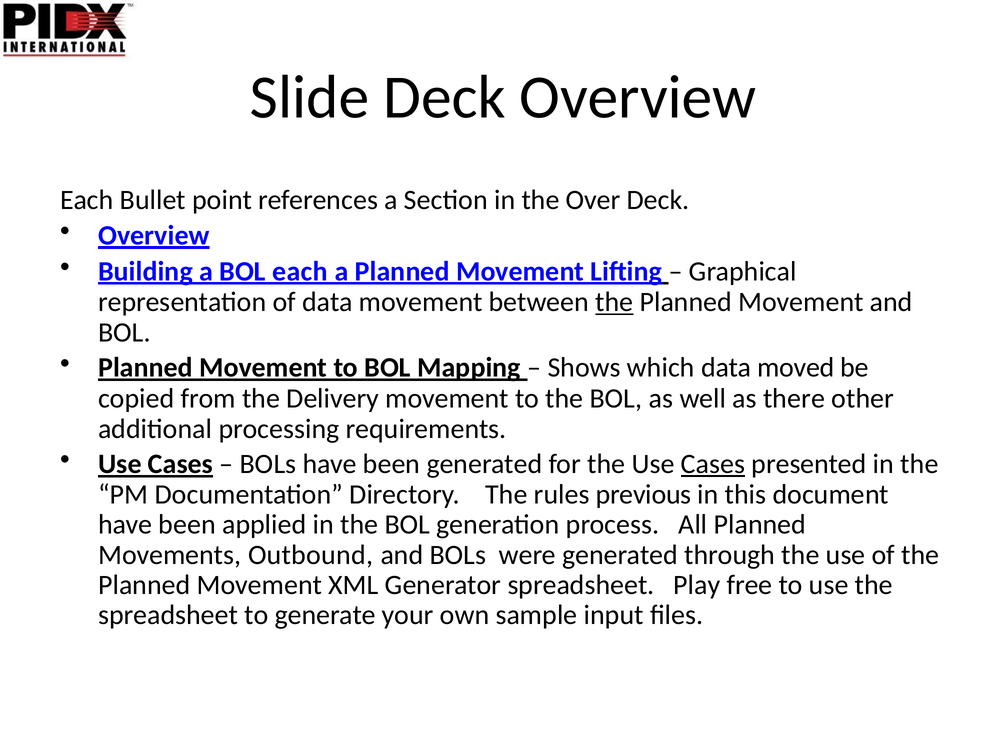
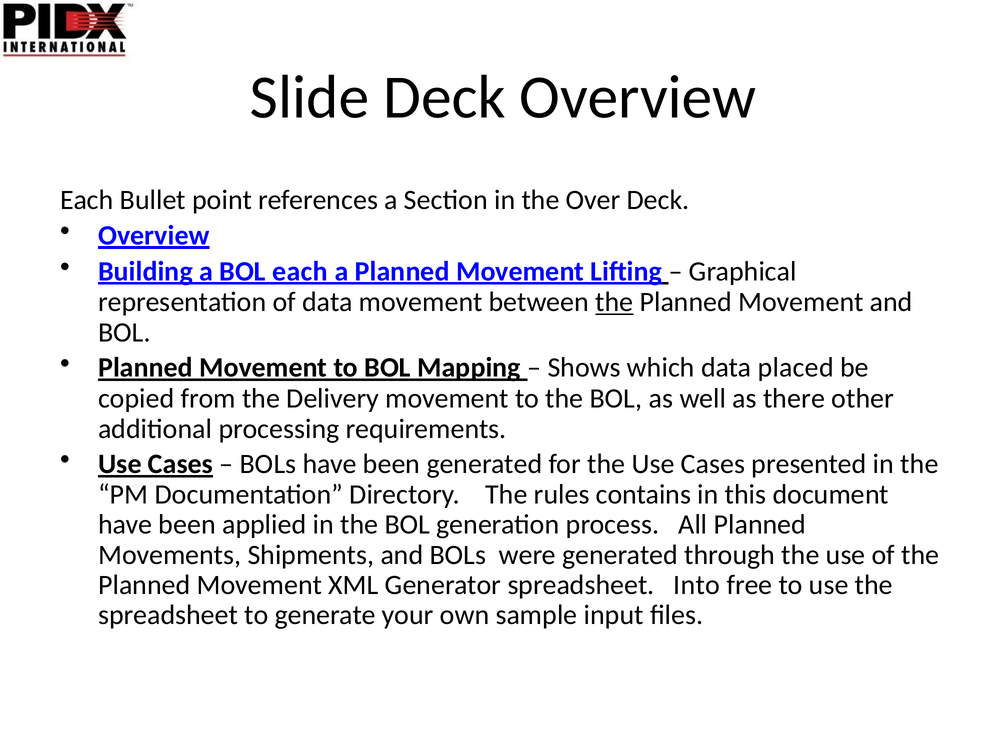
moved: moved -> placed (796, 367)
Cases underline: present -> none (713, 464)
previous: previous -> contains (643, 494)
Outbound: Outbound -> Shipments (311, 554)
Play: Play -> Into (697, 584)
